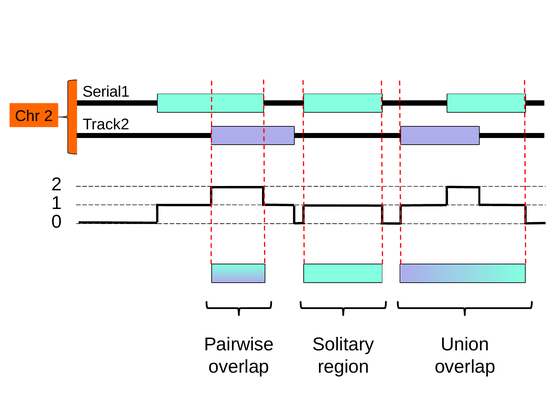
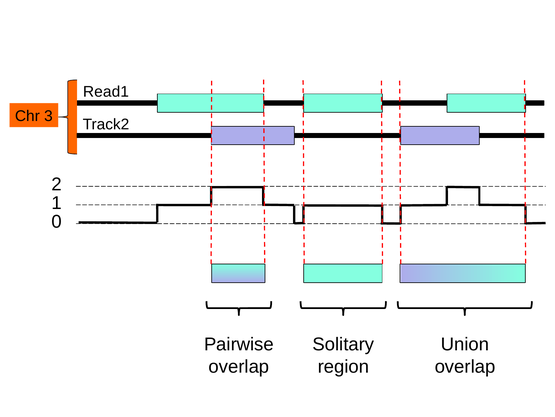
Serial1: Serial1 -> Read1 (106, 92)
Chr 2: 2 -> 3 (48, 116)
